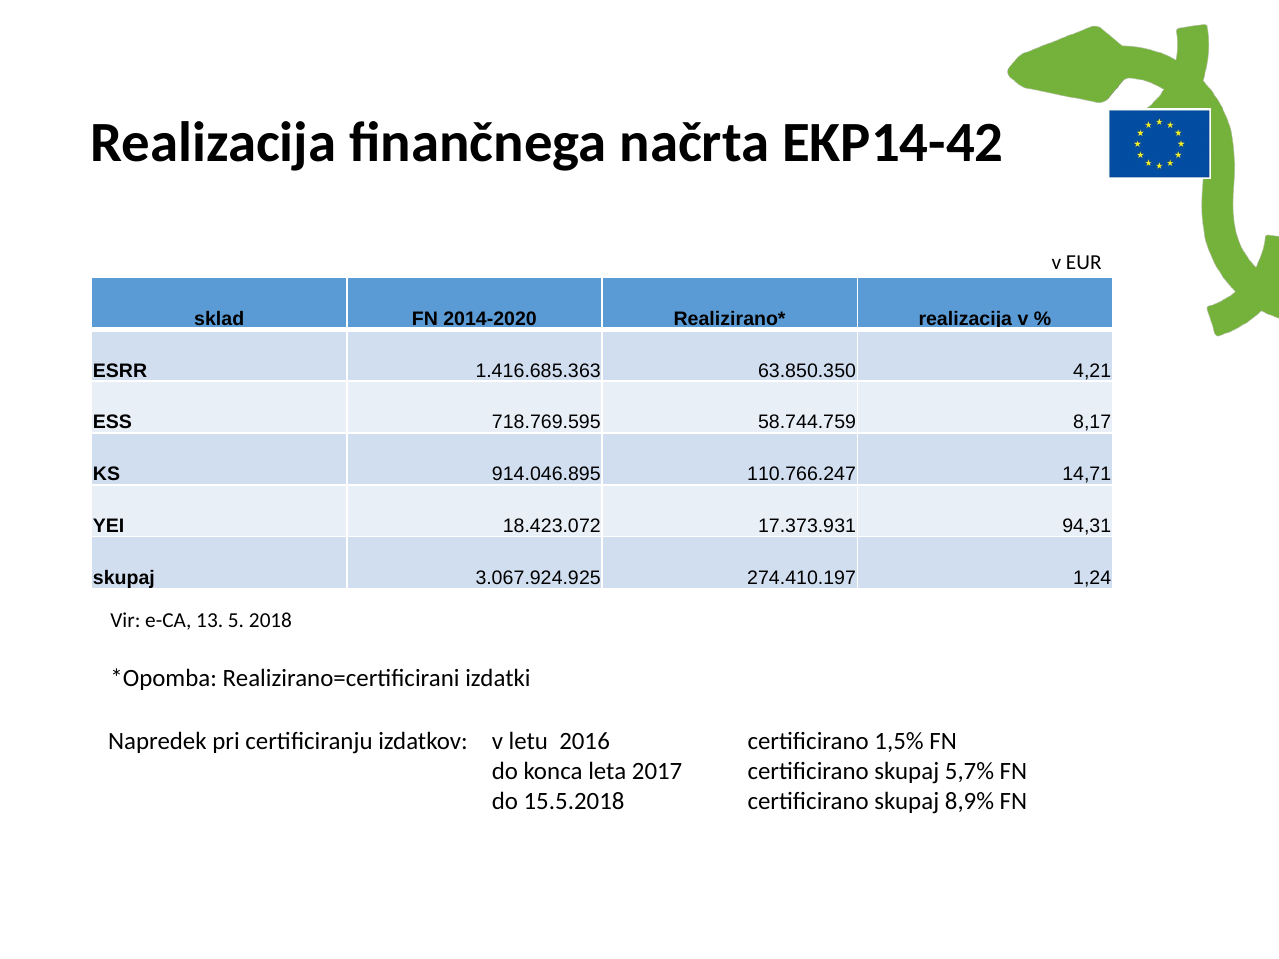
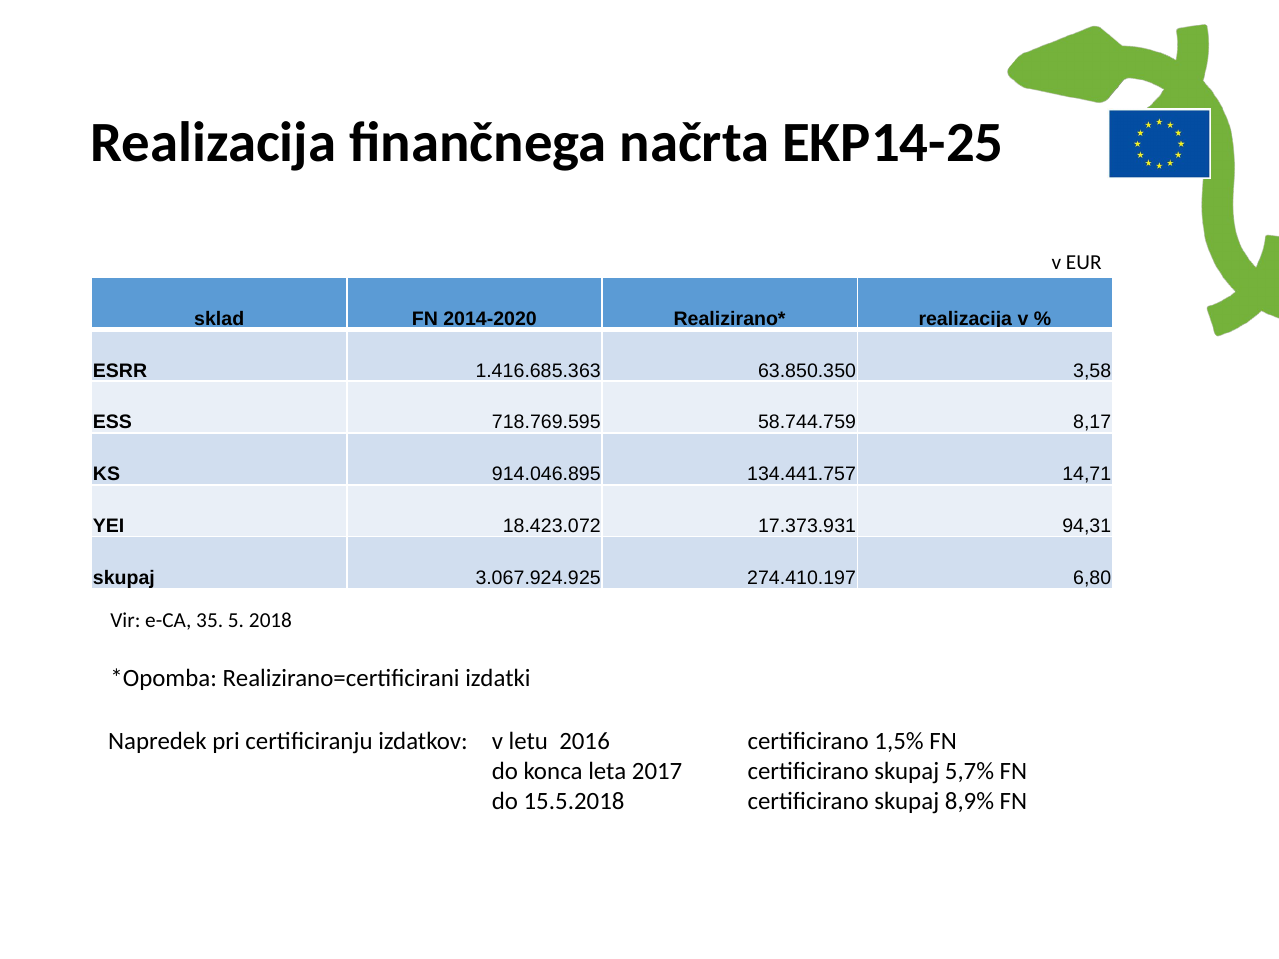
EKP14-42: EKP14-42 -> EKP14-25 (893, 143)
4,21: 4,21 -> 3,58 (1092, 371)
110.766.247: 110.766.247 -> 134.441.757 (802, 474)
1,24: 1,24 -> 6,80 (1092, 578)
13: 13 -> 35 (210, 621)
